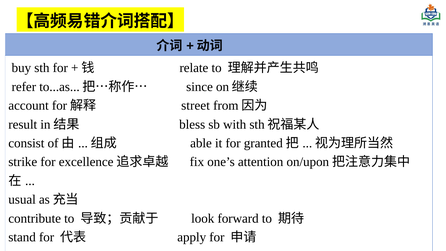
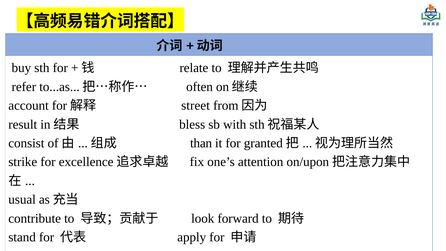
since: since -> often (200, 87)
able: able -> than (201, 143)
